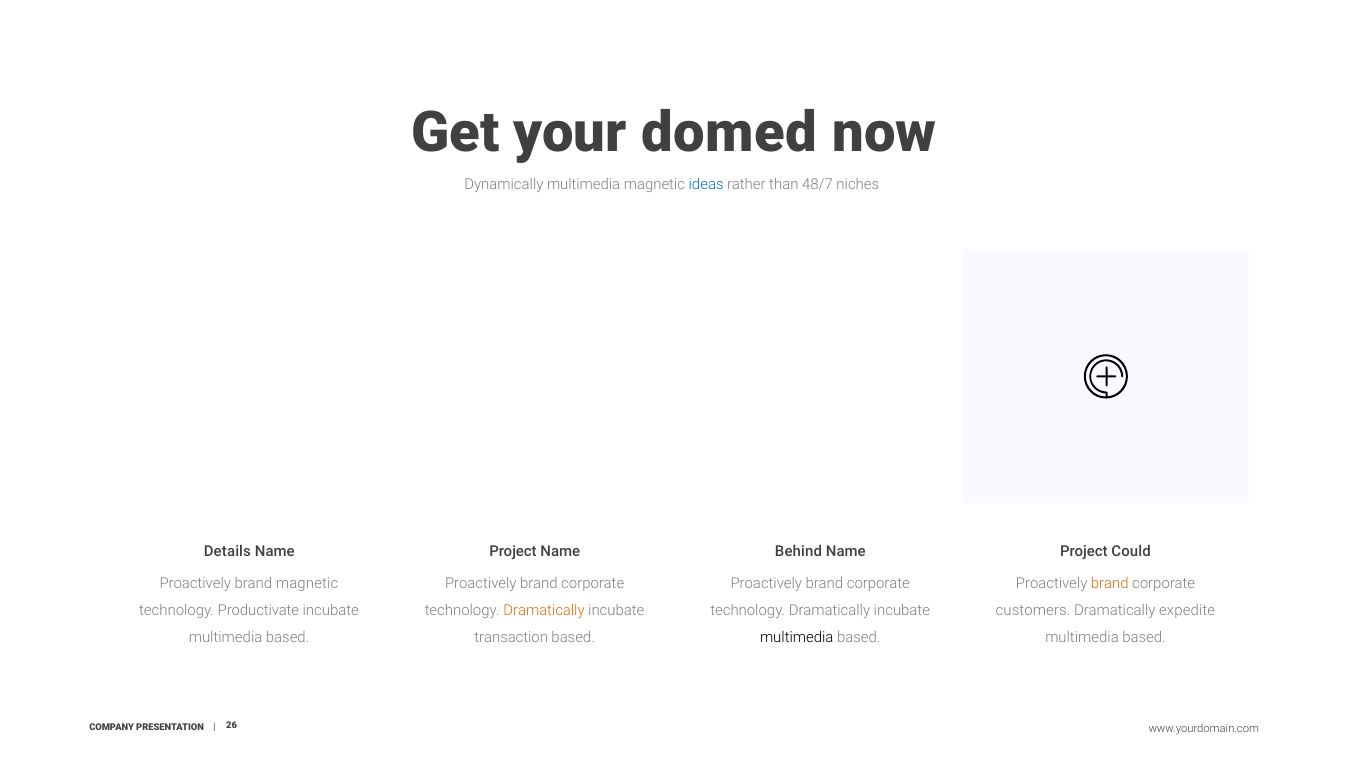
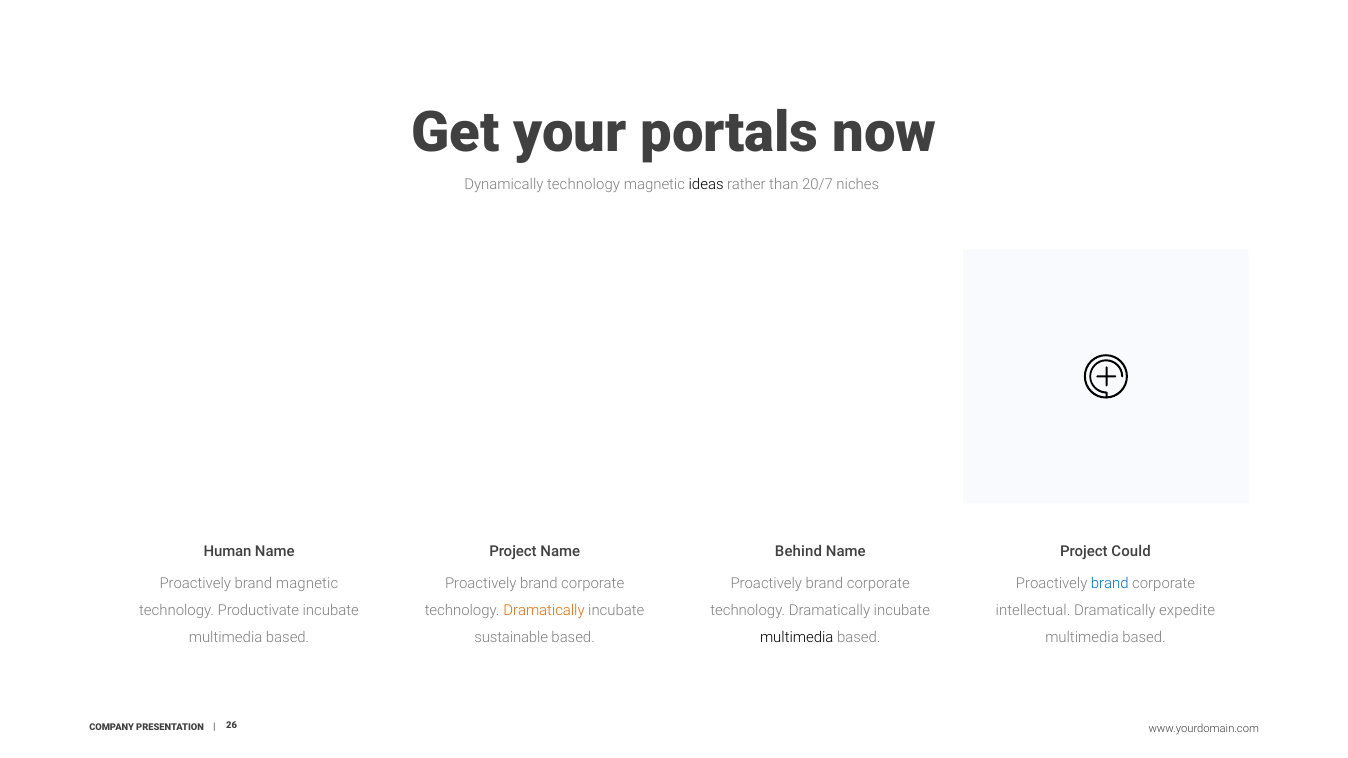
domed: domed -> portals (730, 133)
Dynamically multimedia: multimedia -> technology (584, 185)
ideas colour: blue -> black (706, 185)
48/7: 48/7 -> 20/7 (817, 185)
Details: Details -> Human (228, 552)
brand colour: orange -> blue (1110, 584)
customers: customers -> intellectual (1033, 611)
transaction: transaction -> sustainable (511, 638)
